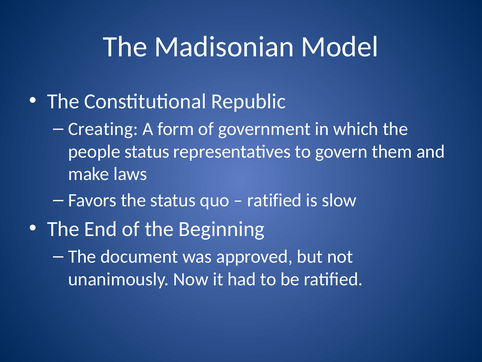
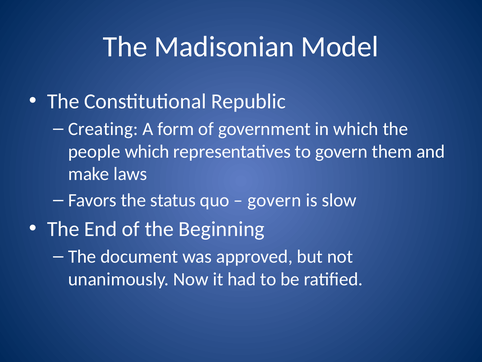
people status: status -> which (147, 151)
ratified: ratified -> govern (274, 200)
